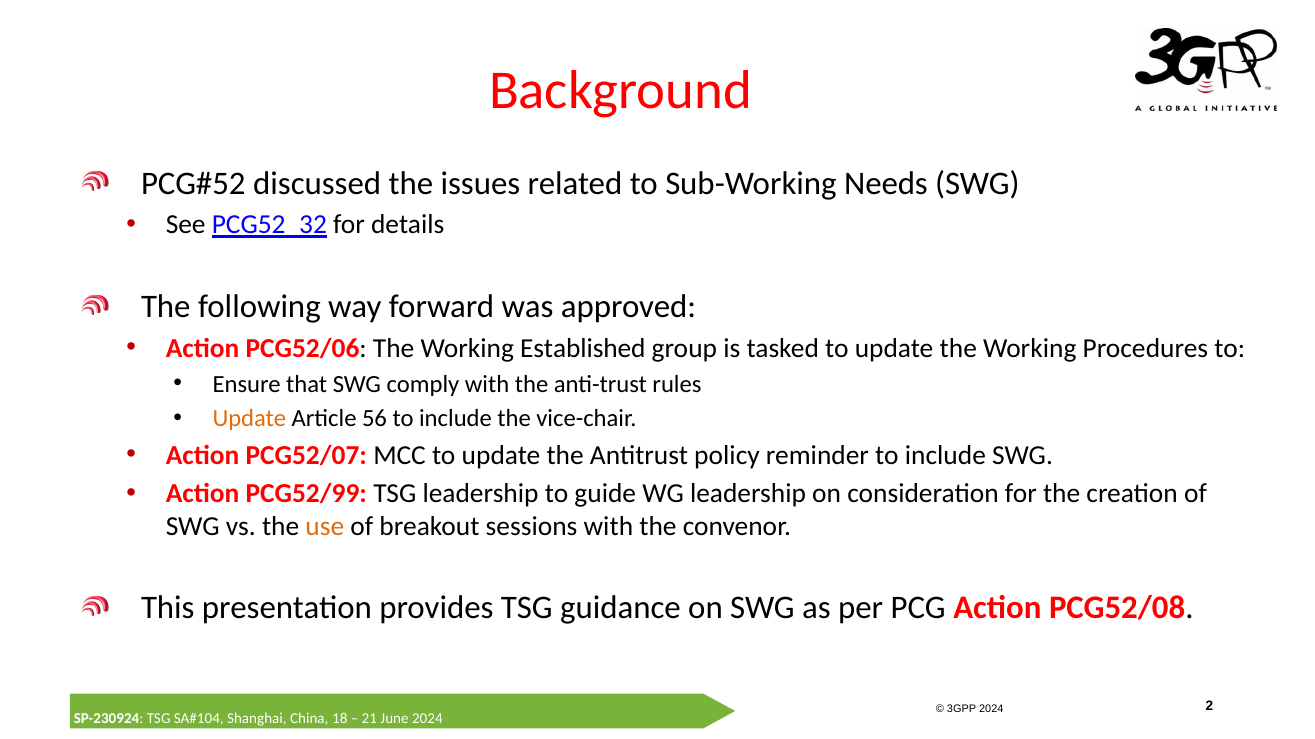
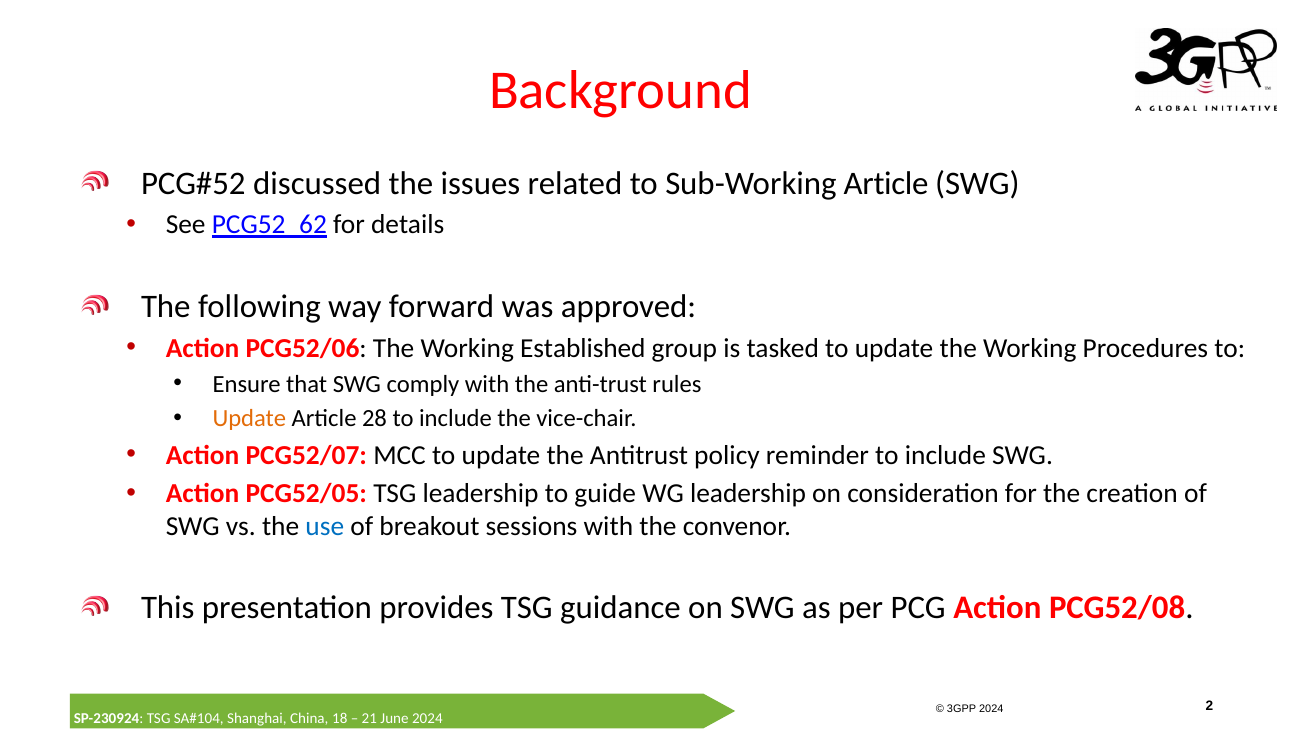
Sub-Working Needs: Needs -> Article (886, 184)
PCG52_32: PCG52_32 -> PCG52_62 (269, 225)
56: 56 -> 28 (374, 419)
PCG52/99: PCG52/99 -> PCG52/05 (306, 494)
use colour: orange -> blue (325, 527)
